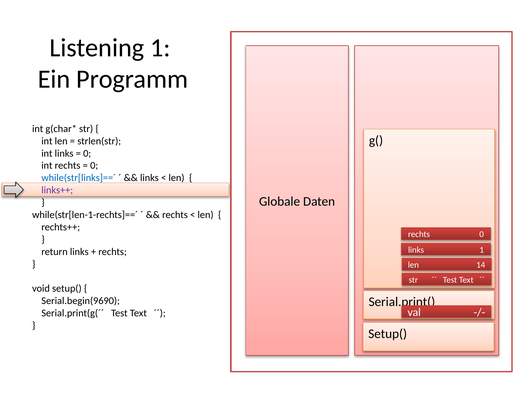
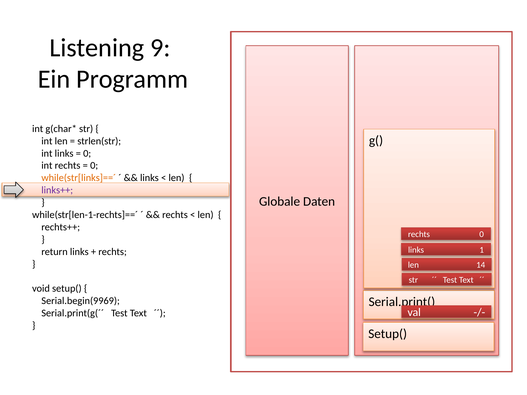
Listening 1: 1 -> 9 (160, 48)
while(str[links]==´ colour: blue -> orange (79, 178)
Serial.begin(9690: Serial.begin(9690 -> Serial.begin(9969 (81, 301)
